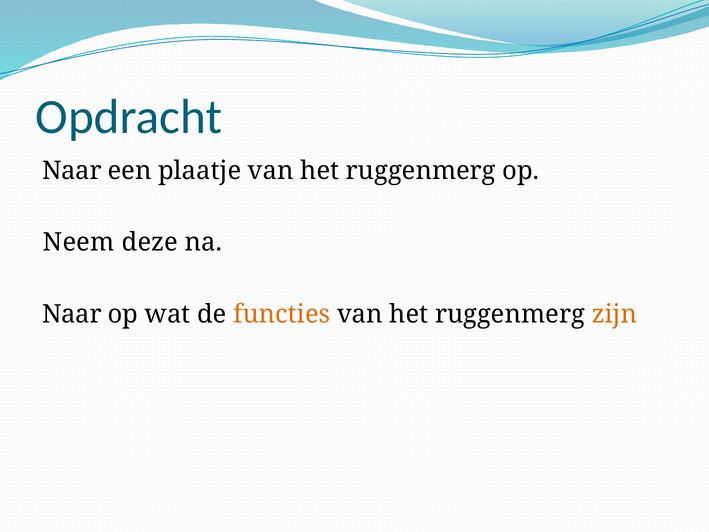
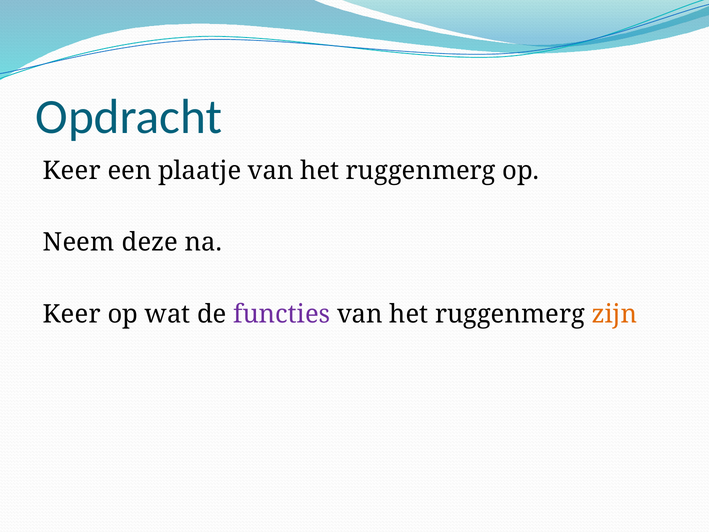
Naar: Naar -> Keer (72, 171)
Naar: Naar -> Keer (72, 314)
functies colour: orange -> purple (282, 314)
